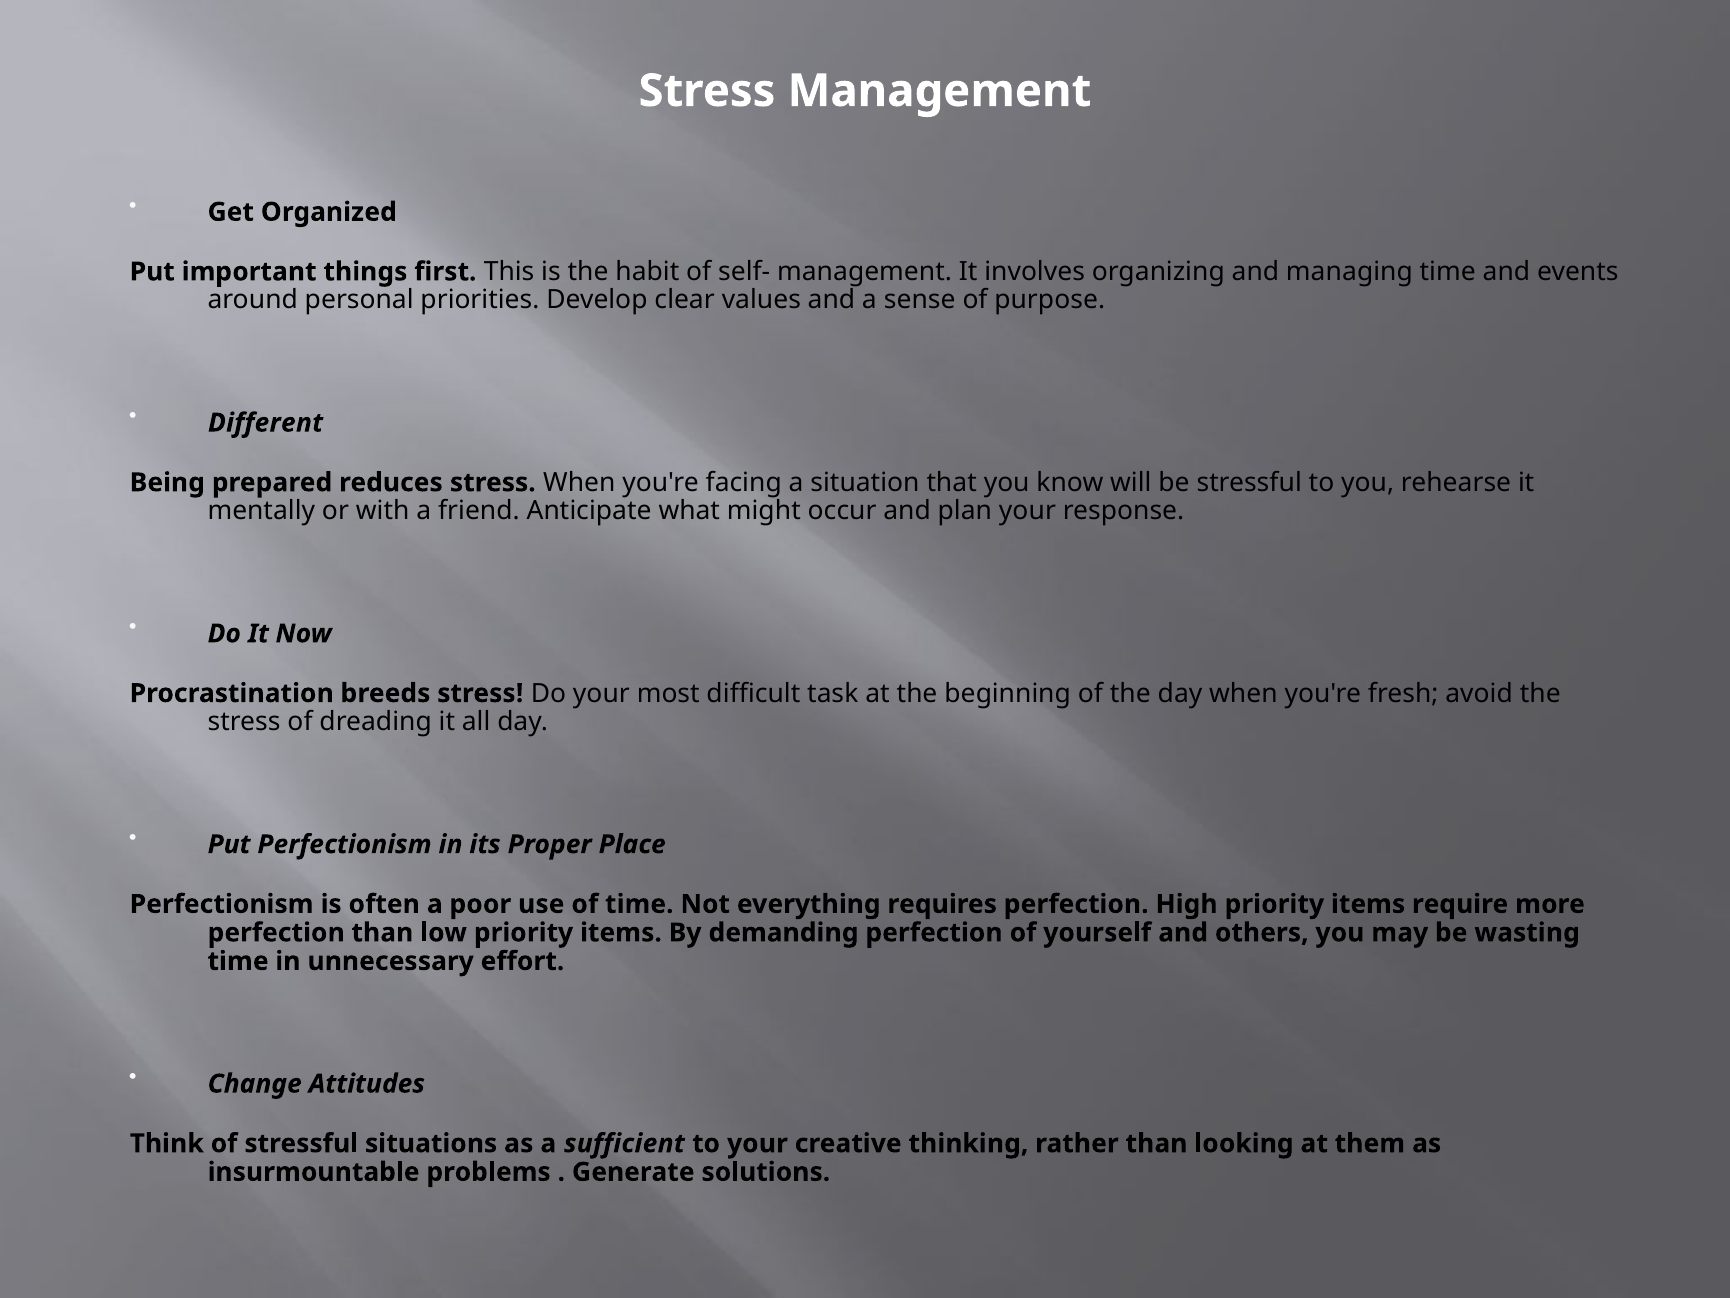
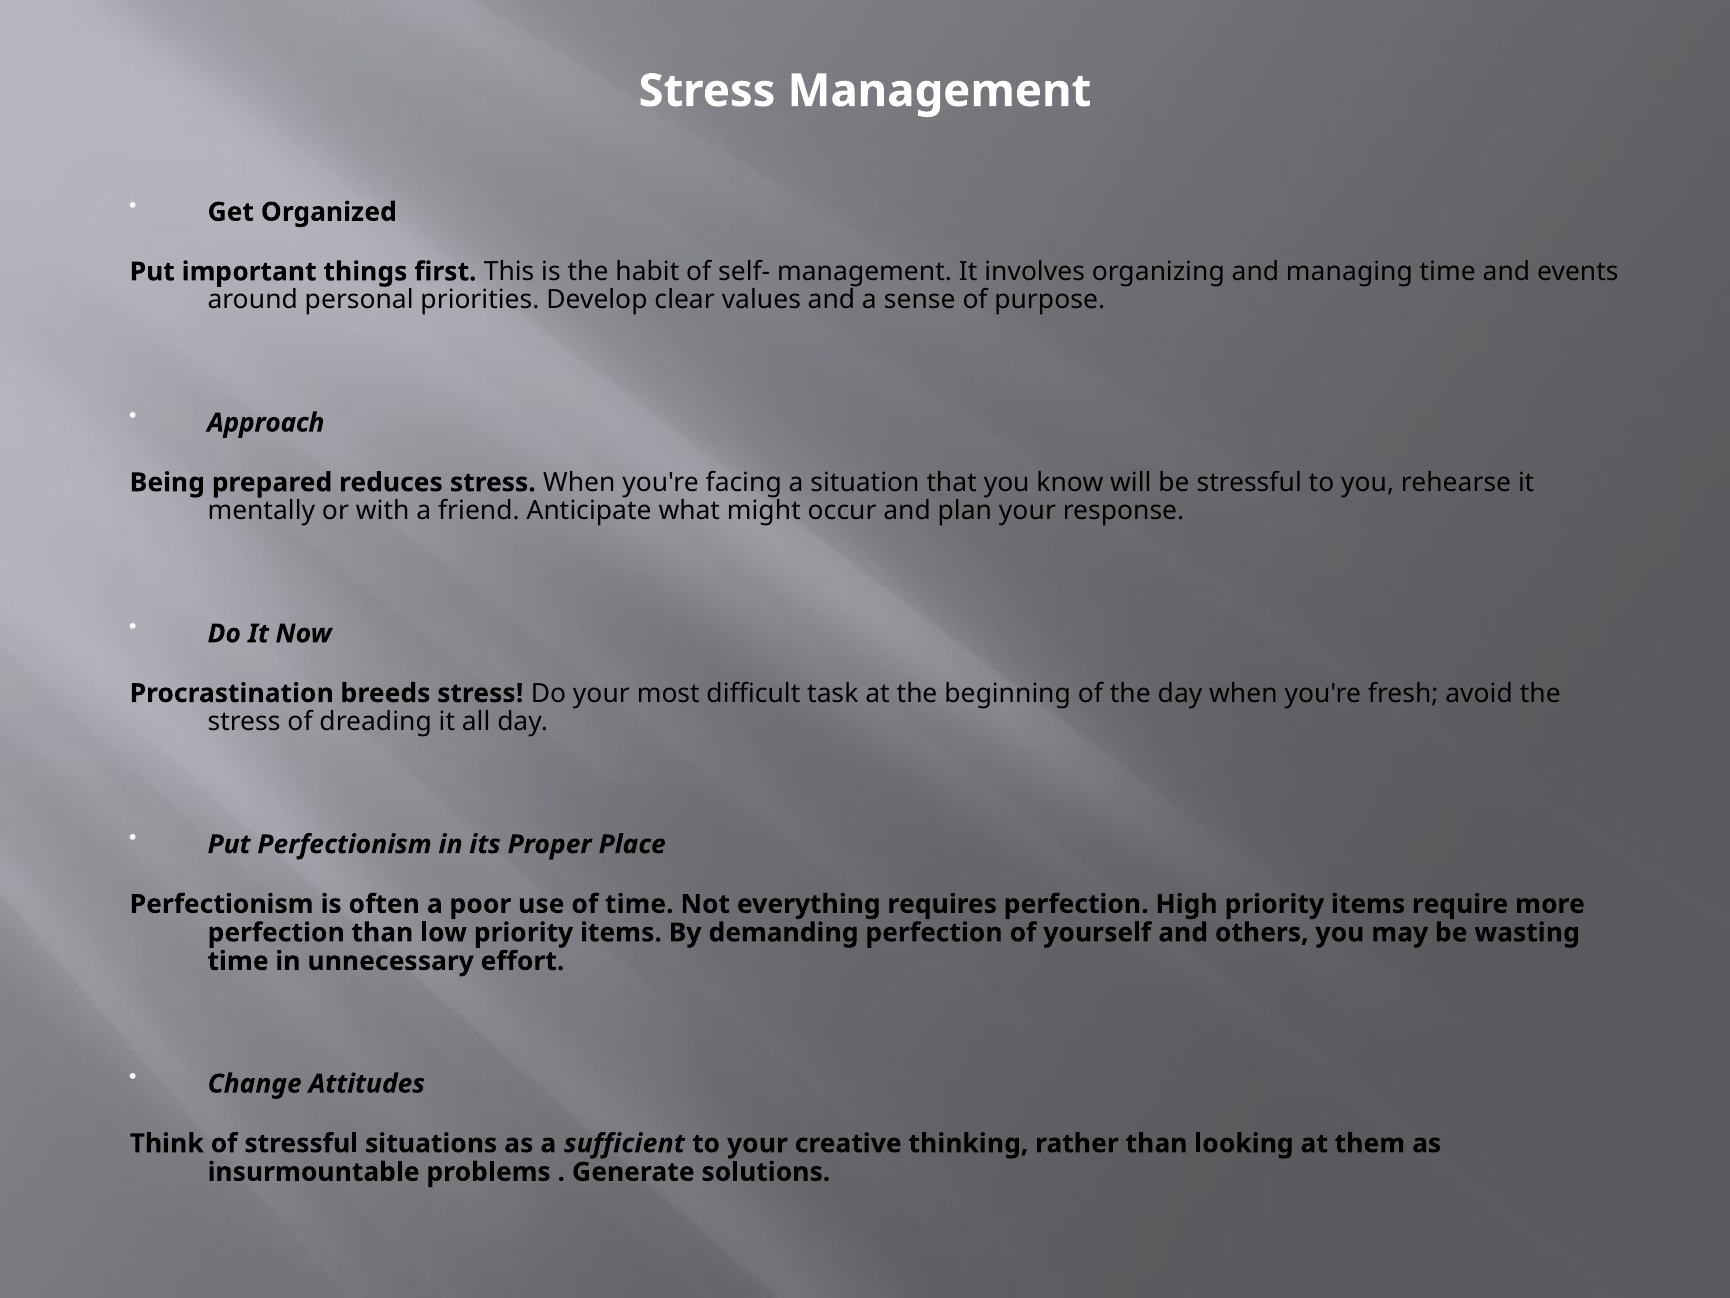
Different: Different -> Approach (266, 423)
